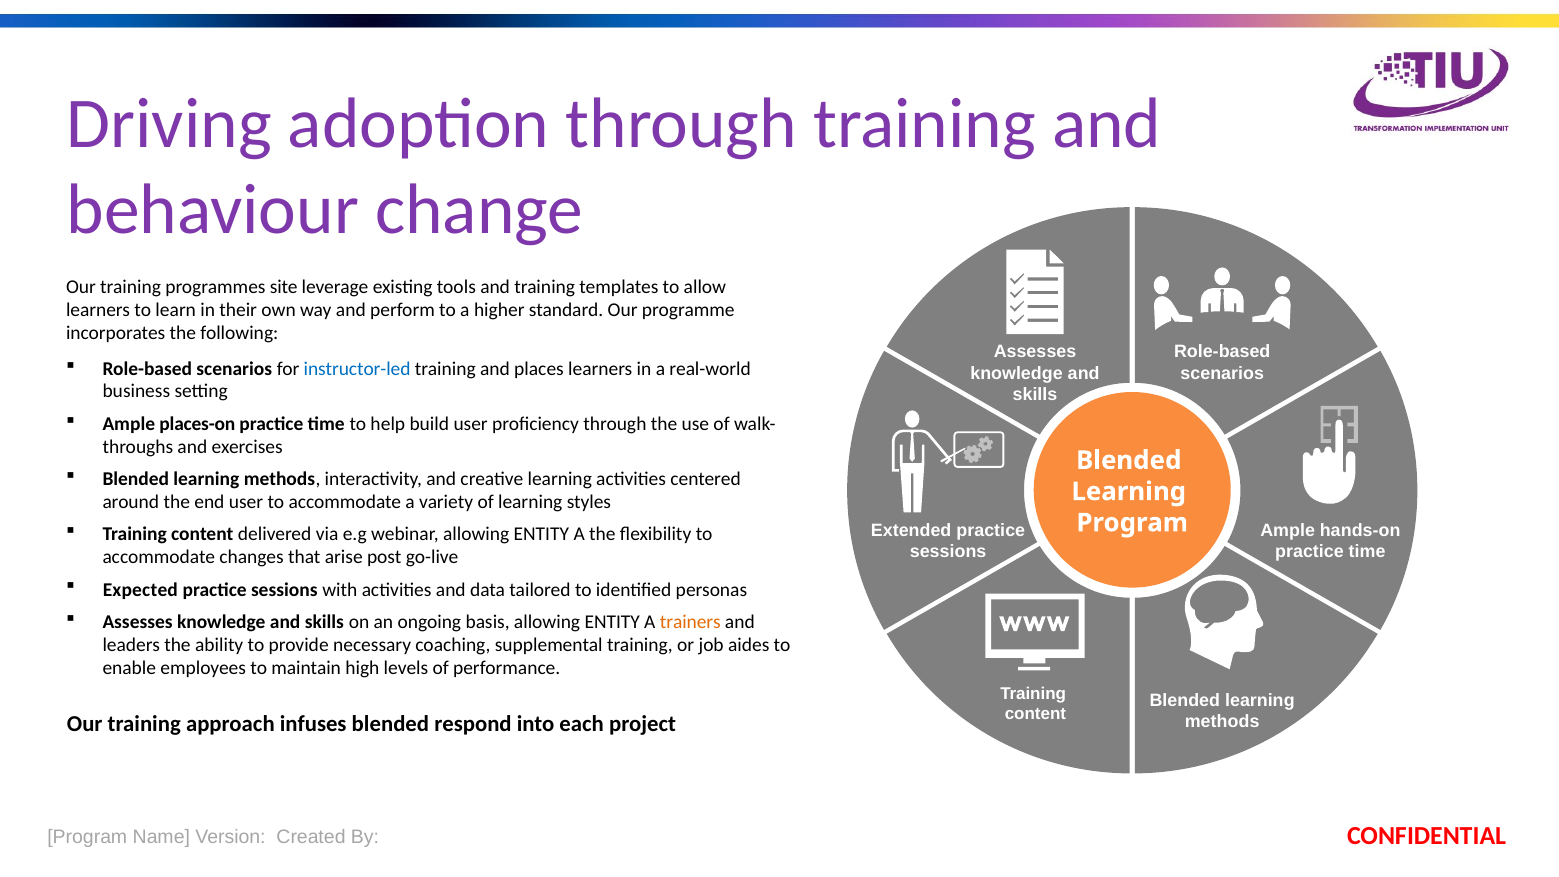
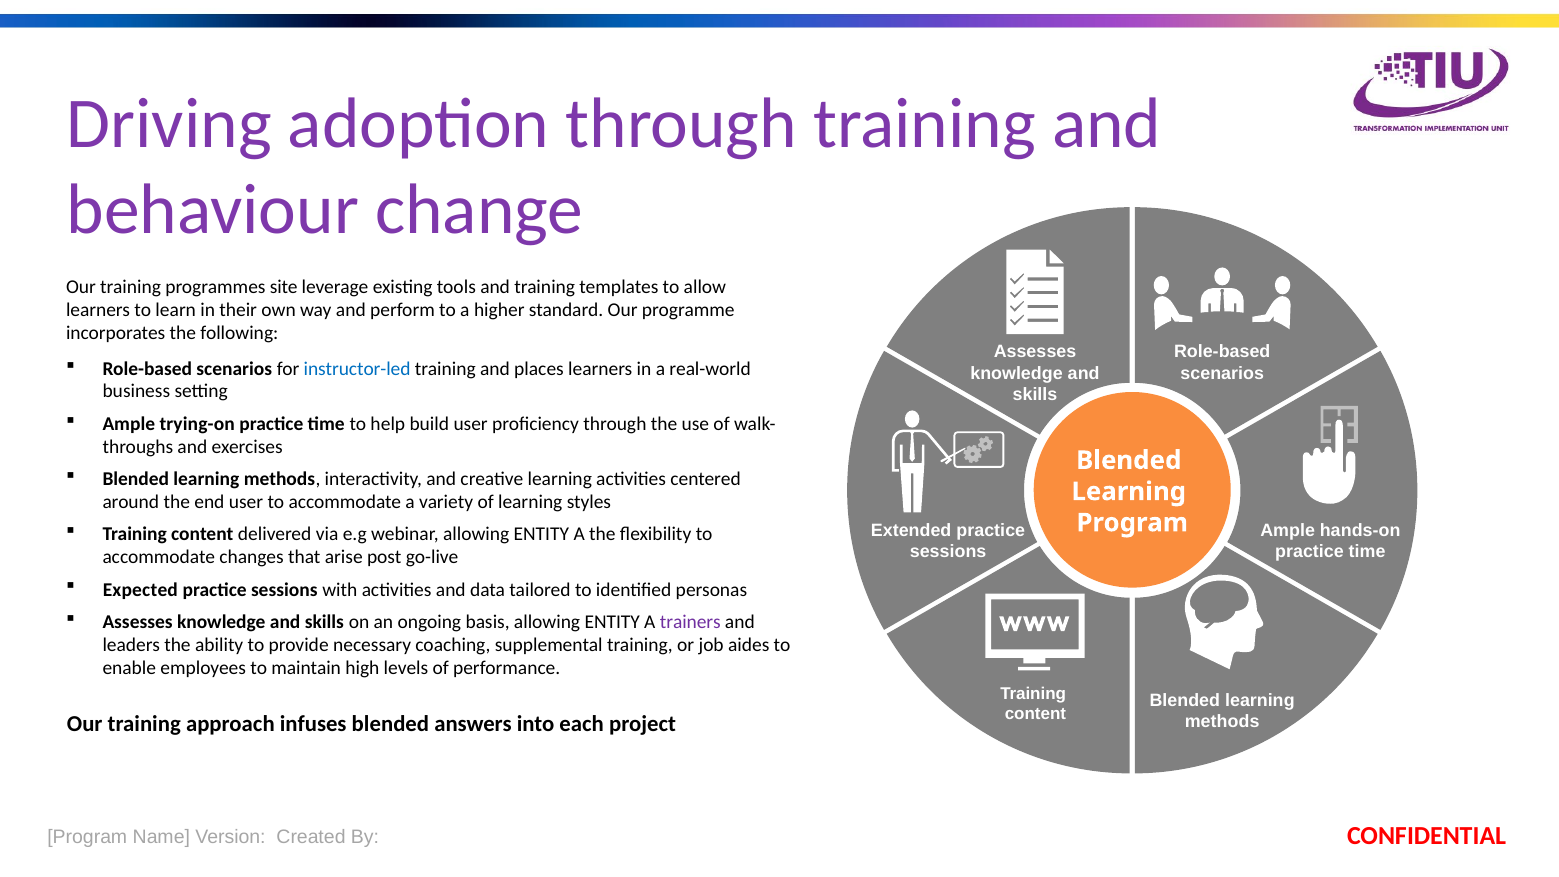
places-on: places-on -> trying-on (197, 424)
trainers colour: orange -> purple (690, 622)
respond: respond -> answers (473, 724)
